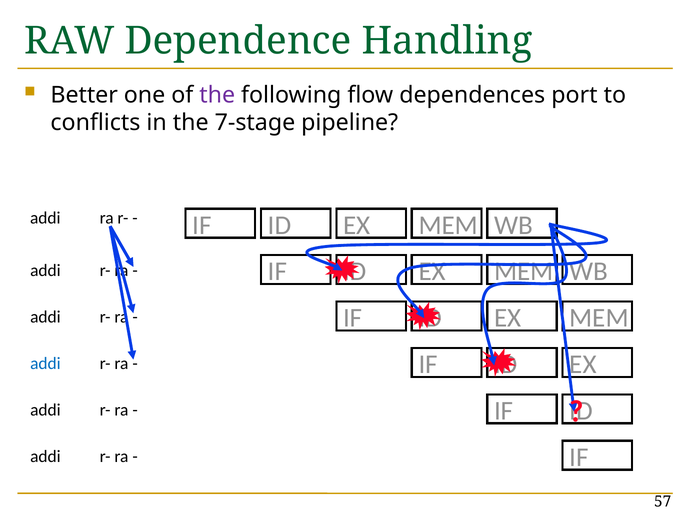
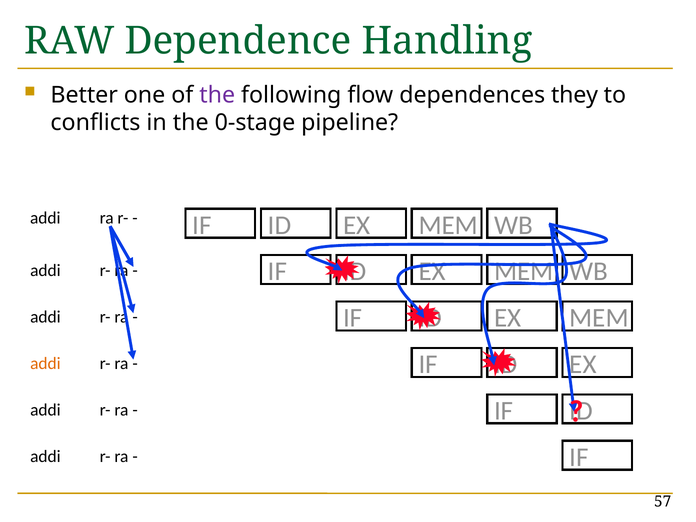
port: port -> they (575, 95)
7-stage: 7-stage -> 0-stage (255, 123)
addi colour: blue -> orange (45, 364)
